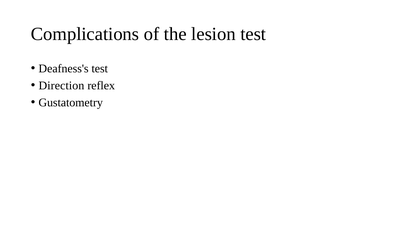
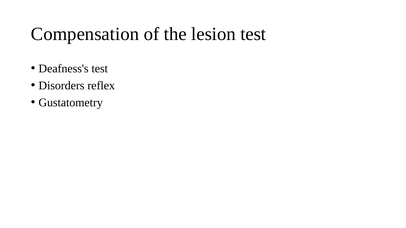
Complications: Complications -> Compensation (85, 34)
Direction: Direction -> Disorders (62, 86)
